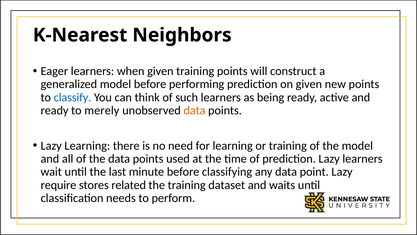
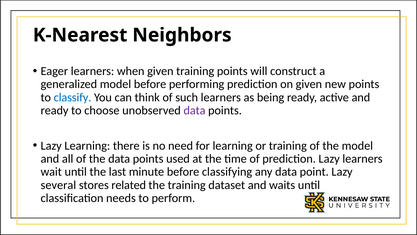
merely: merely -> choose (102, 110)
data colour: orange -> purple (194, 110)
require: require -> several (58, 185)
